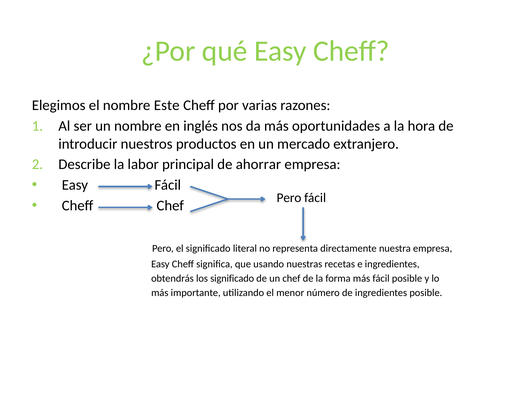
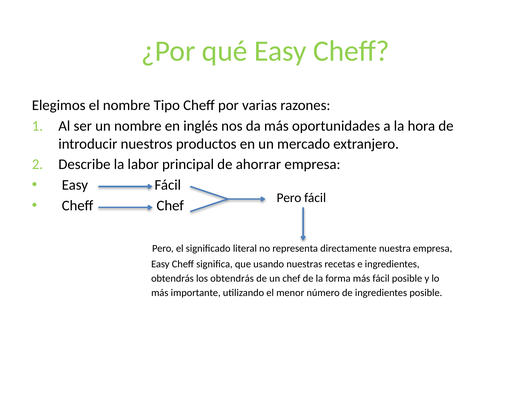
Este: Este -> Tipo (167, 105)
los significado: significado -> obtendrás (232, 279)
